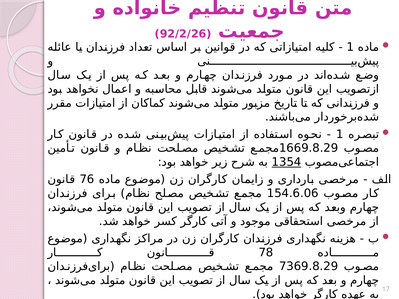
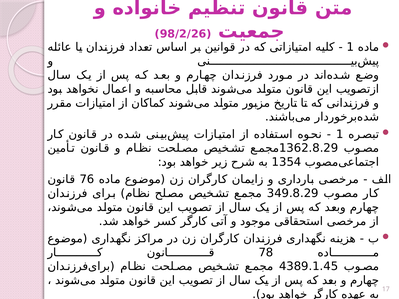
92/2/26: 92/2/26 -> 98/2/26 (183, 34)
1669.8.29: 1669.8.29 -> 1362.8.29 (309, 148)
1354 underline: present -> none (287, 162)
154.6.06: 154.6.06 -> 349.8.29 (293, 193)
7369.8.29: 7369.8.29 -> 4389.1.45 (309, 267)
